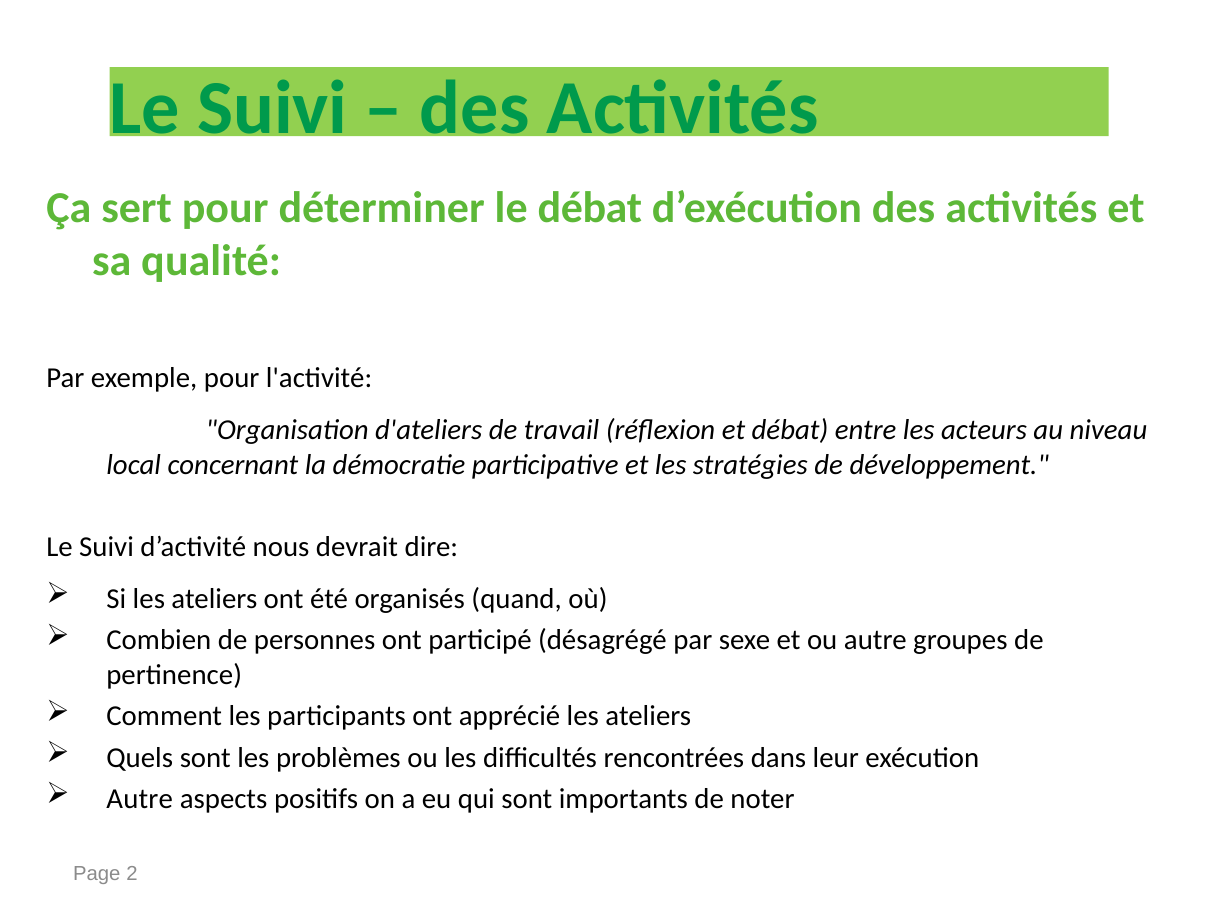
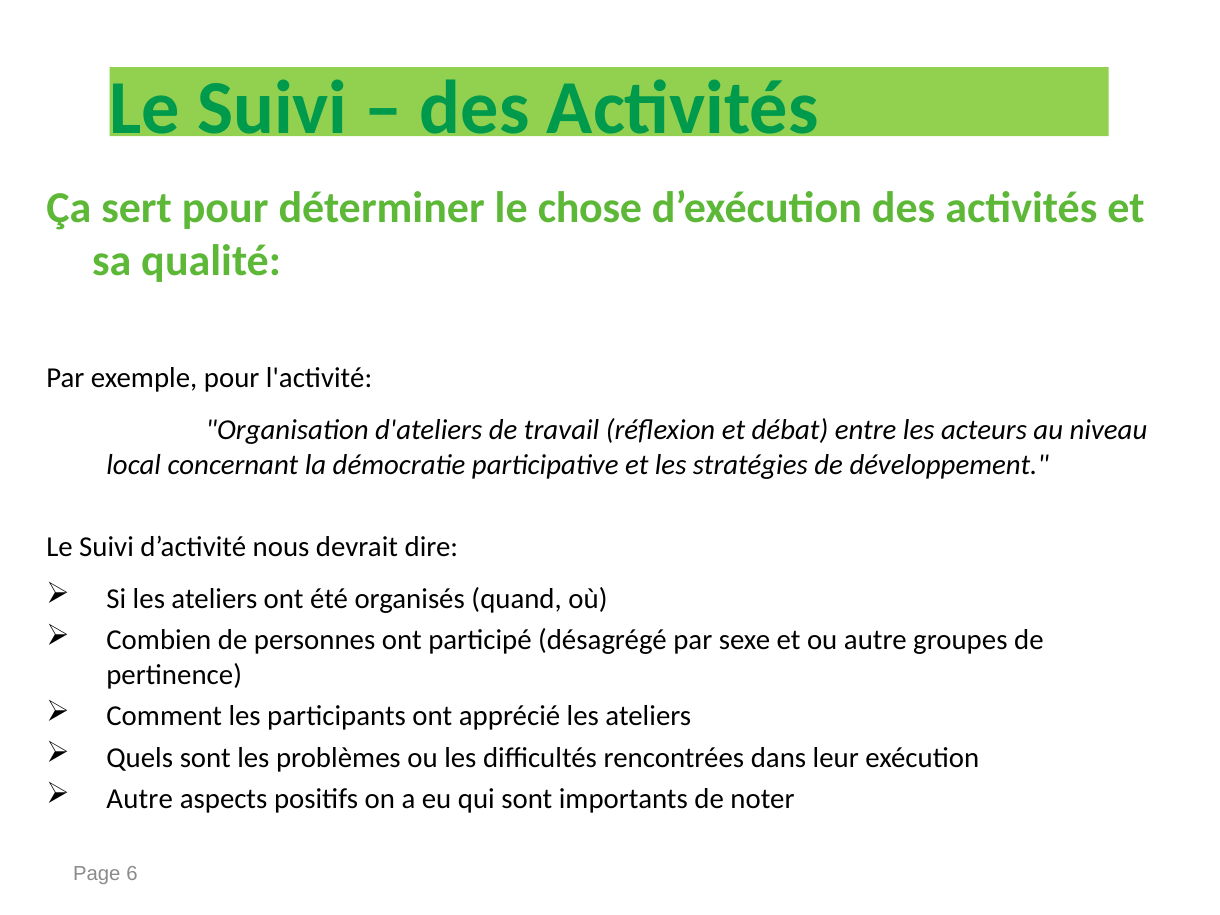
le débat: débat -> chose (590, 208)
2: 2 -> 6 (132, 874)
